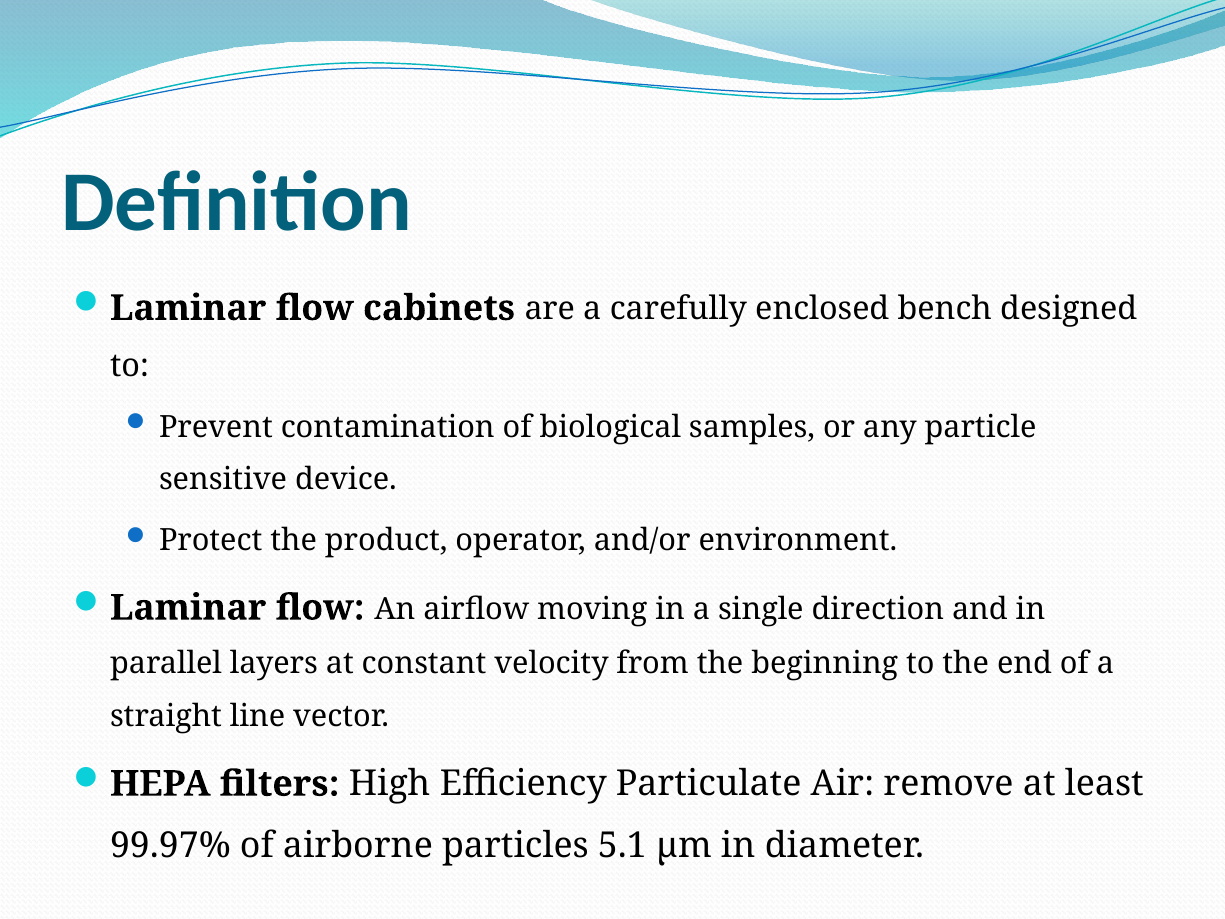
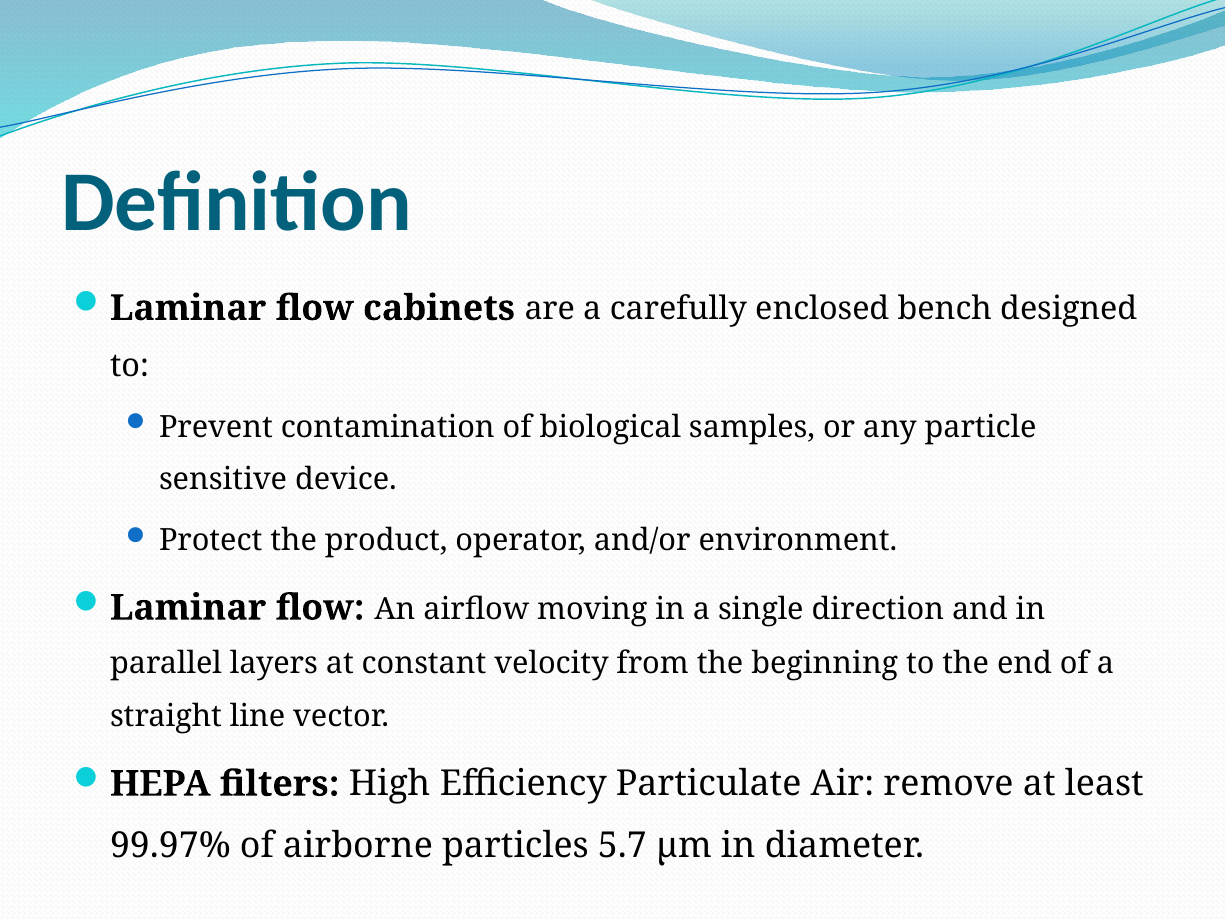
5.1: 5.1 -> 5.7 (622, 845)
